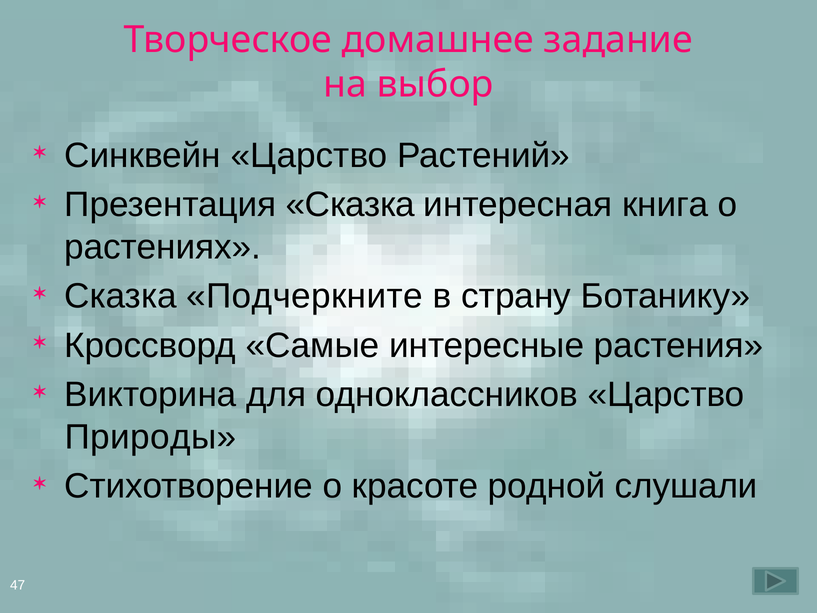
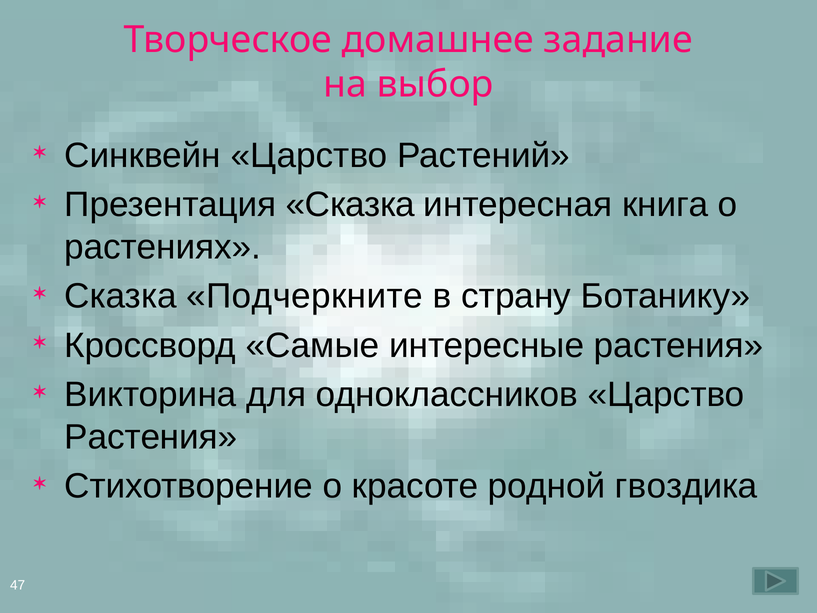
Природы: Природы -> Растения (151, 437)
слушали: слушали -> гвоздика (686, 486)
